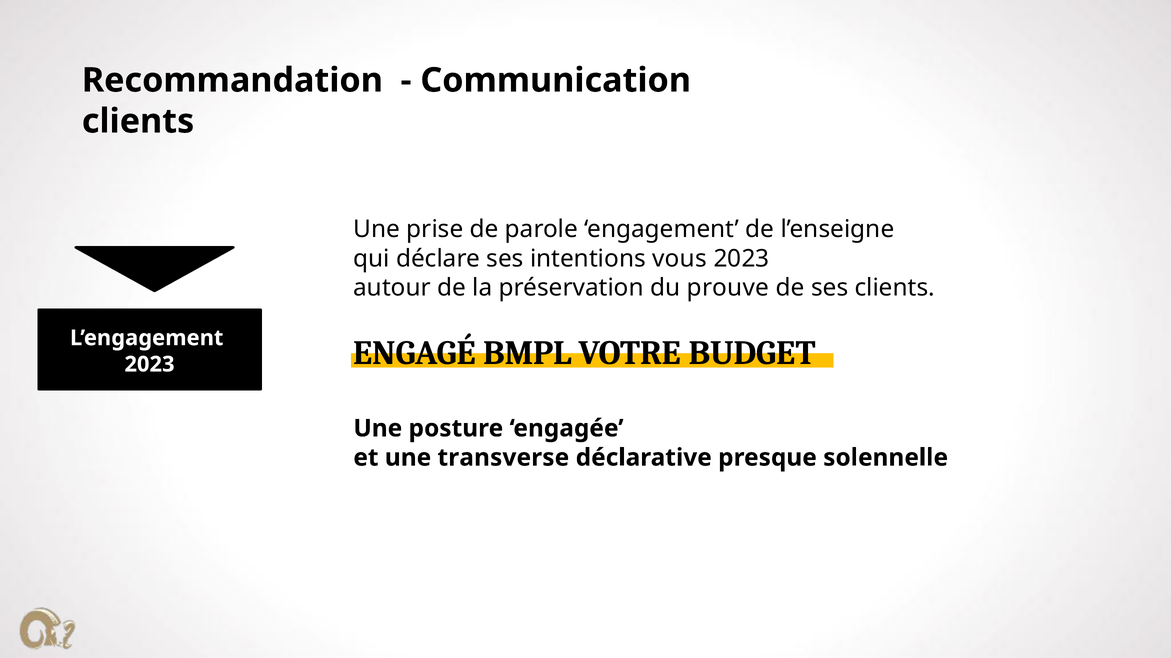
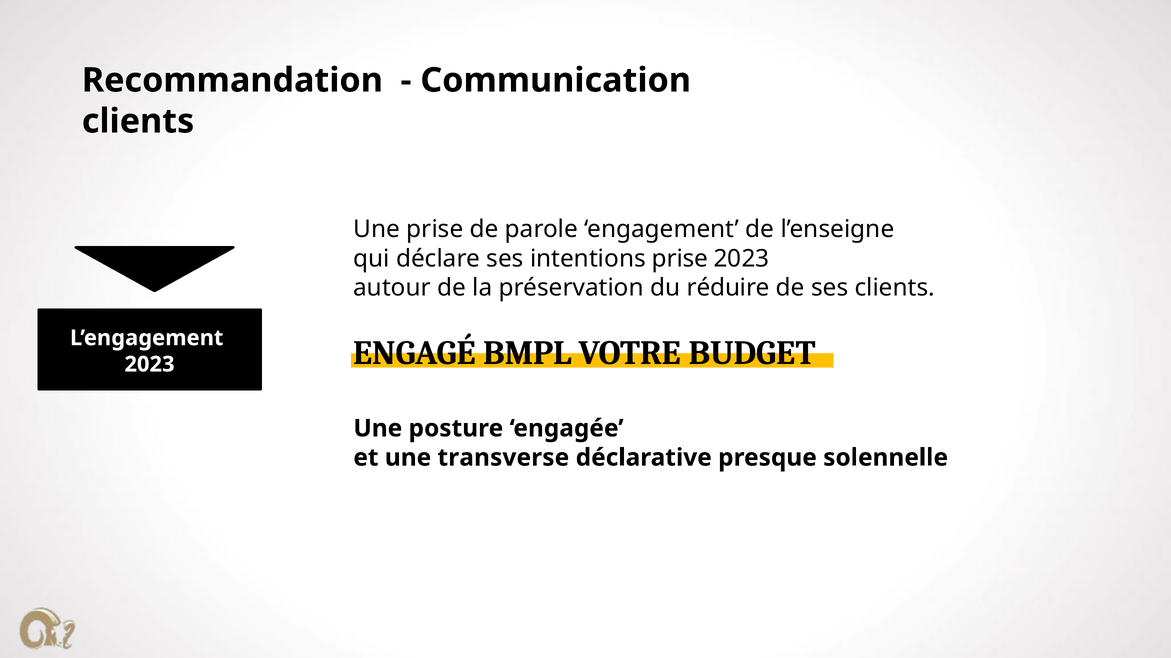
intentions vous: vous -> prise (680, 259)
prouve: prouve -> réduire (728, 288)
